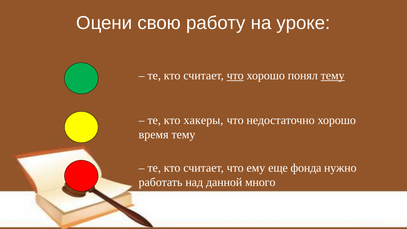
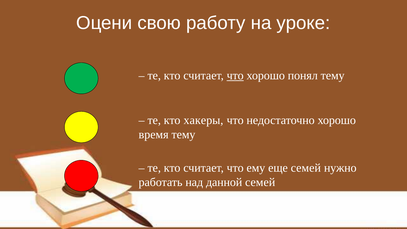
тему underline: present -> none (333, 76)
еще фонда: фонда -> семей (306, 168)
данной много: много -> семей (260, 182)
